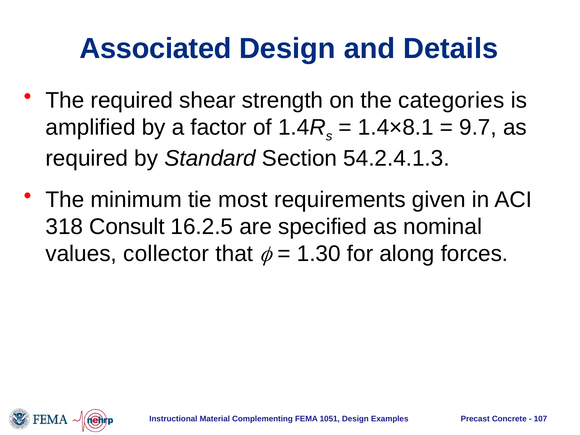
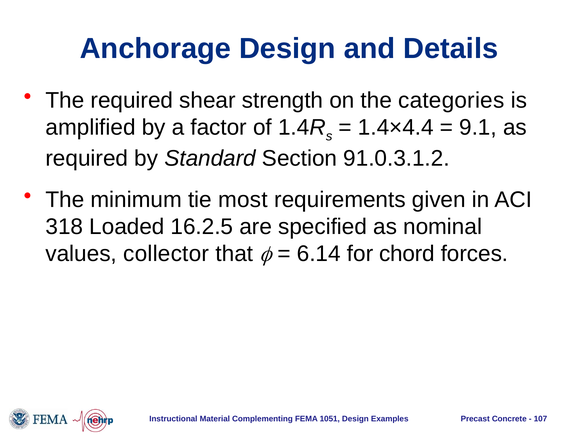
Associated: Associated -> Anchorage (155, 49)
1.4×8.1: 1.4×8.1 -> 1.4×4.4 (396, 128)
9.7: 9.7 -> 9.1 (478, 128)
54.2.4.1.3: 54.2.4.1.3 -> 91.0.3.1.2 (396, 158)
Consult: Consult -> Loaded (127, 227)
1.30: 1.30 -> 6.14 (319, 254)
along: along -> chord (407, 254)
